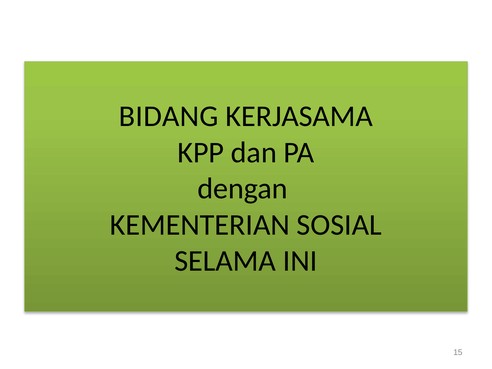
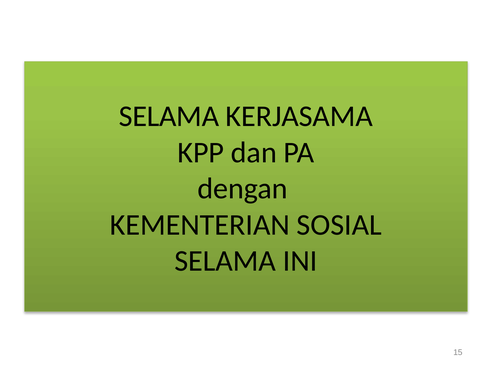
BIDANG: BIDANG -> SELAMA (169, 116)
